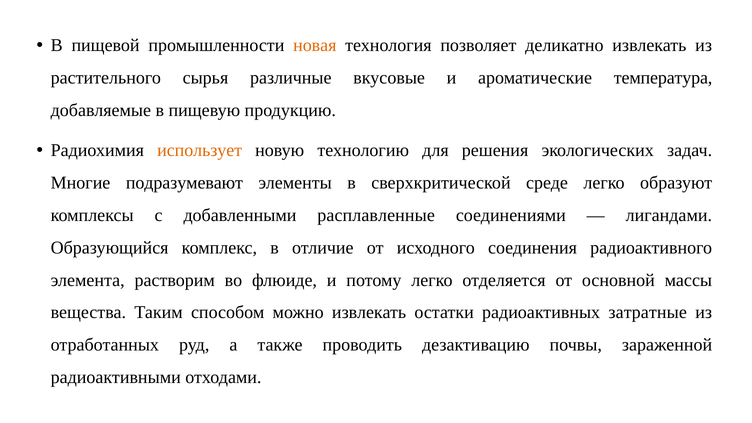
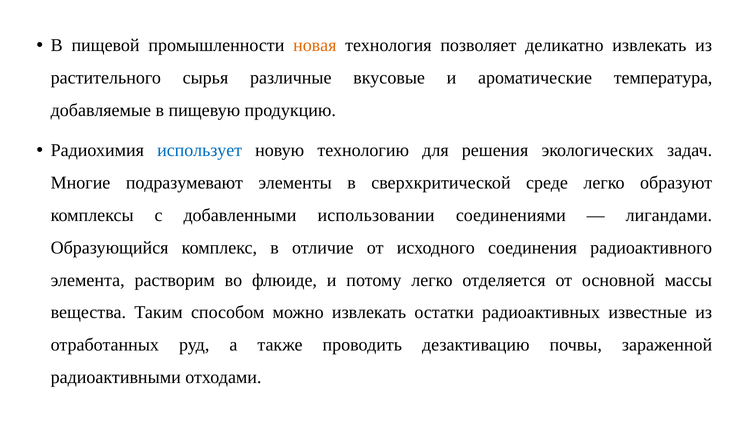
использует colour: orange -> blue (200, 151)
расплавленные: расплавленные -> использовании (376, 215)
затратные: затратные -> известные (648, 313)
